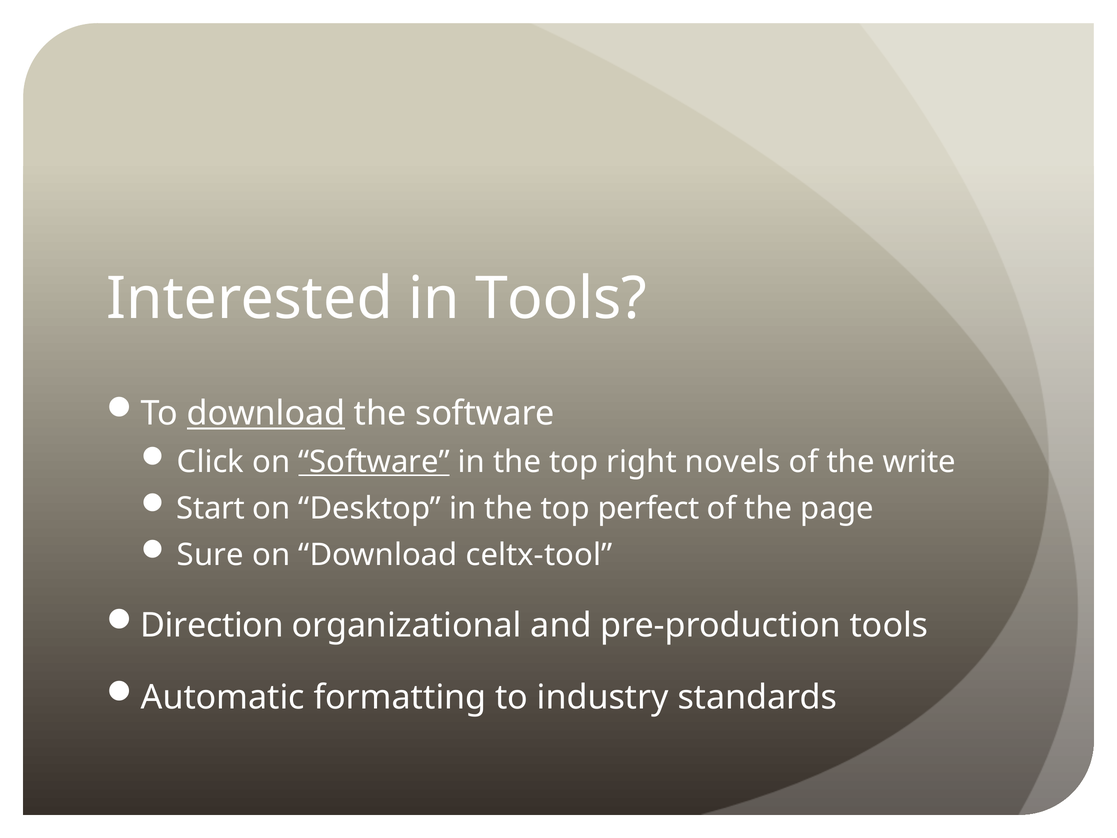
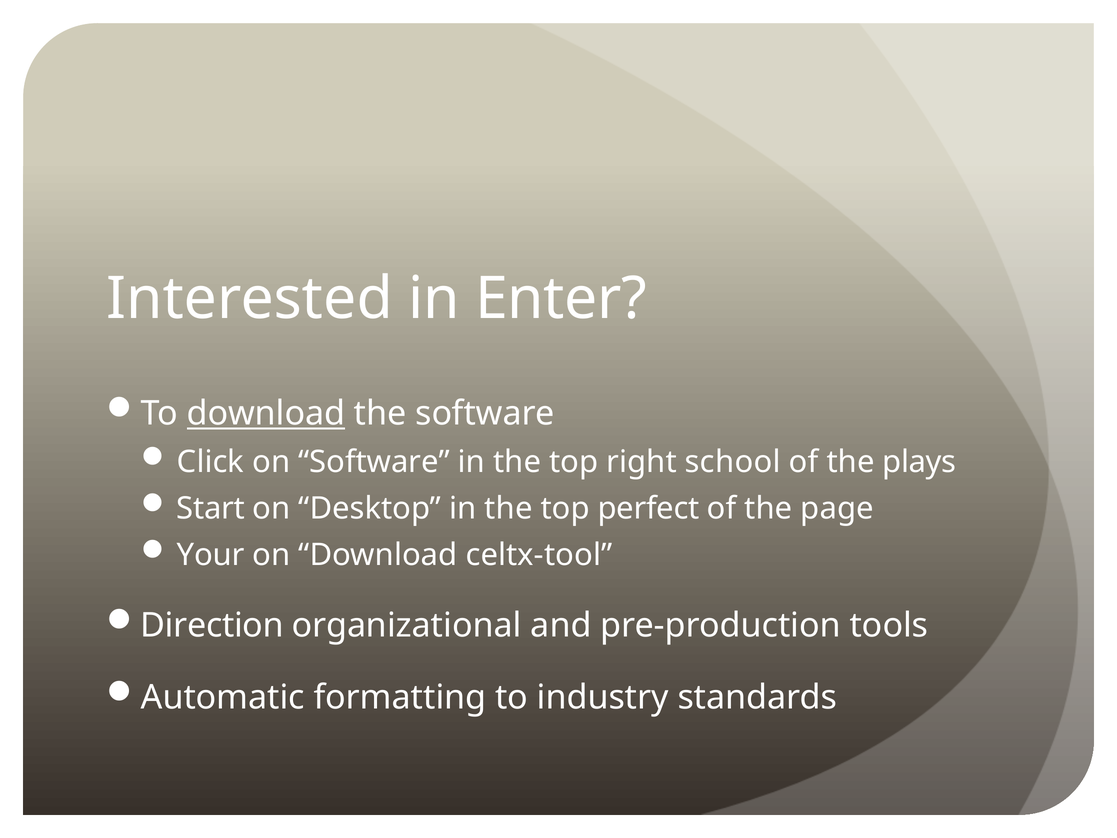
in Tools: Tools -> Enter (561, 299)
Software underline: present -> none (374, 462)
novels: novels -> school (733, 462)
write: write -> plays (919, 462)
Sure: Sure -> Your (211, 555)
